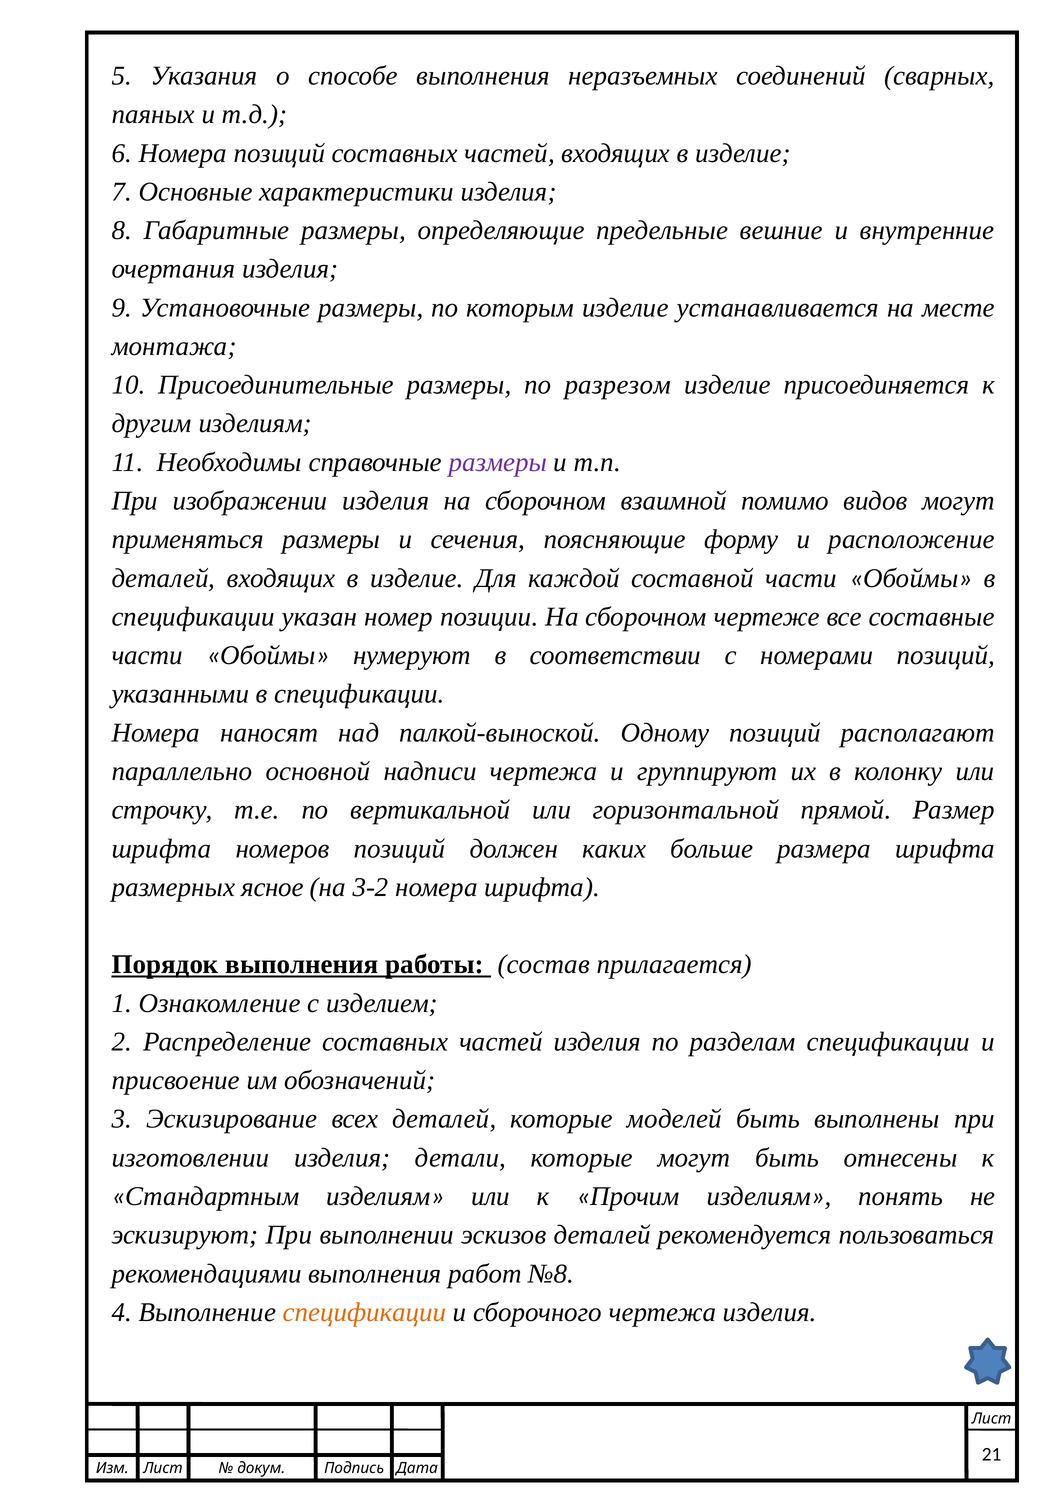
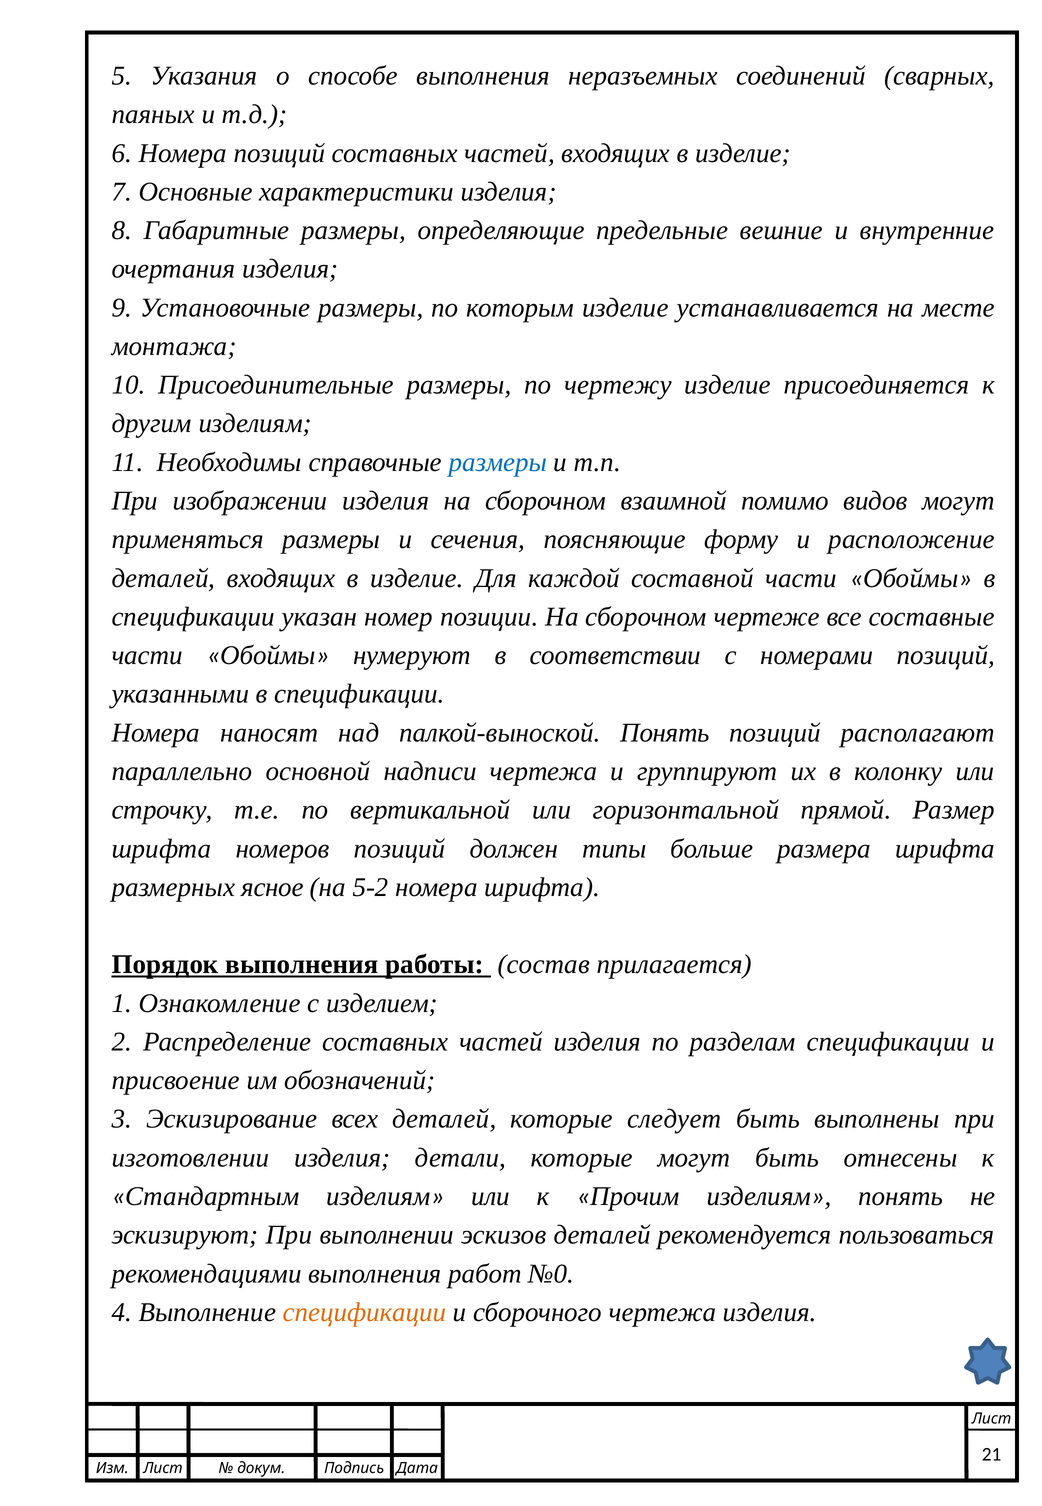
разрезом: разрезом -> чертежу (618, 385)
размеры colour: purple -> blue (498, 462)
палкой-выноской Одному: Одному -> Понять (665, 732)
каких: каких -> типы (614, 848)
3-2: 3-2 -> 5-2 (371, 887)
моделей: моделей -> следует (674, 1118)
№8: №8 -> №0 (551, 1273)
